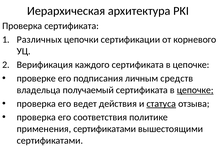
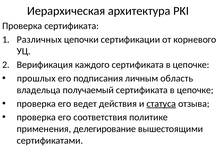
проверке: проверке -> прошлых (36, 79)
средств: средств -> область (177, 79)
цепочке underline: present -> none (195, 90)
применения сертификатами: сертификатами -> делегирование (105, 129)
